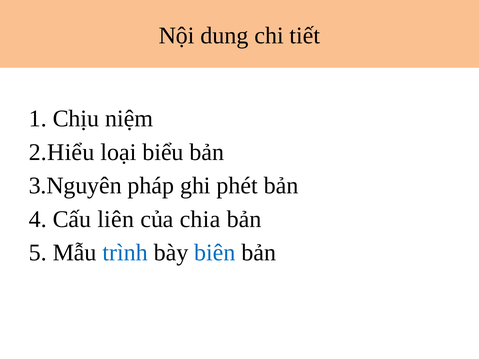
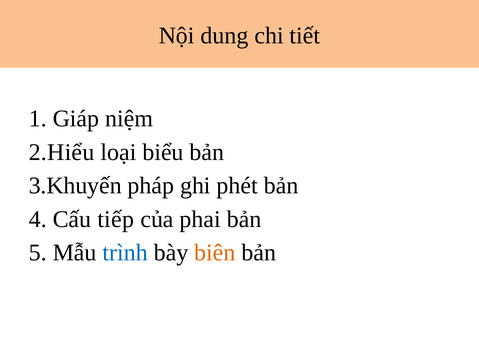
Chịu: Chịu -> Giáp (76, 119)
3.Nguyên: 3.Nguyên -> 3.Khuyến (75, 186)
liên: liên -> tiếp (116, 219)
chia: chia -> phai (200, 219)
biên colour: blue -> orange (215, 253)
